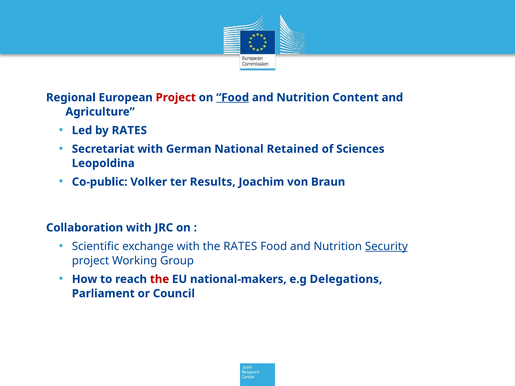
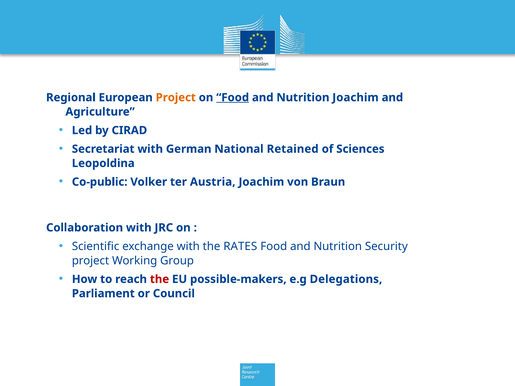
Project colour: red -> orange (176, 98)
Nutrition Content: Content -> Joachim (355, 98)
by RATES: RATES -> CIRAD (129, 130)
Results: Results -> Austria (213, 182)
Security underline: present -> none (386, 246)
national-makers: national-makers -> possible-makers (238, 279)
